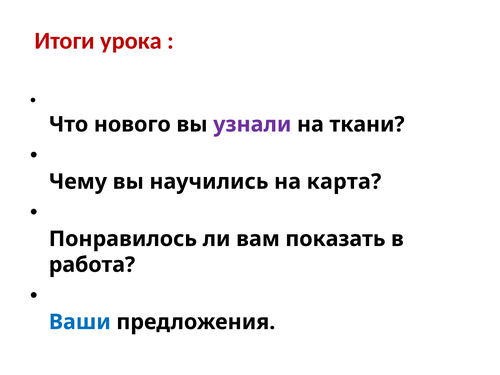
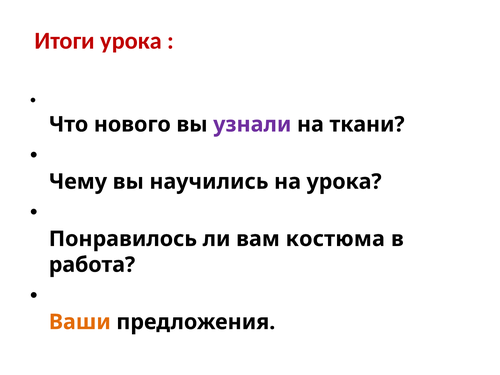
на карта: карта -> урока (344, 182)
показать: показать -> костюма (335, 239)
Ваши colour: blue -> orange (80, 322)
